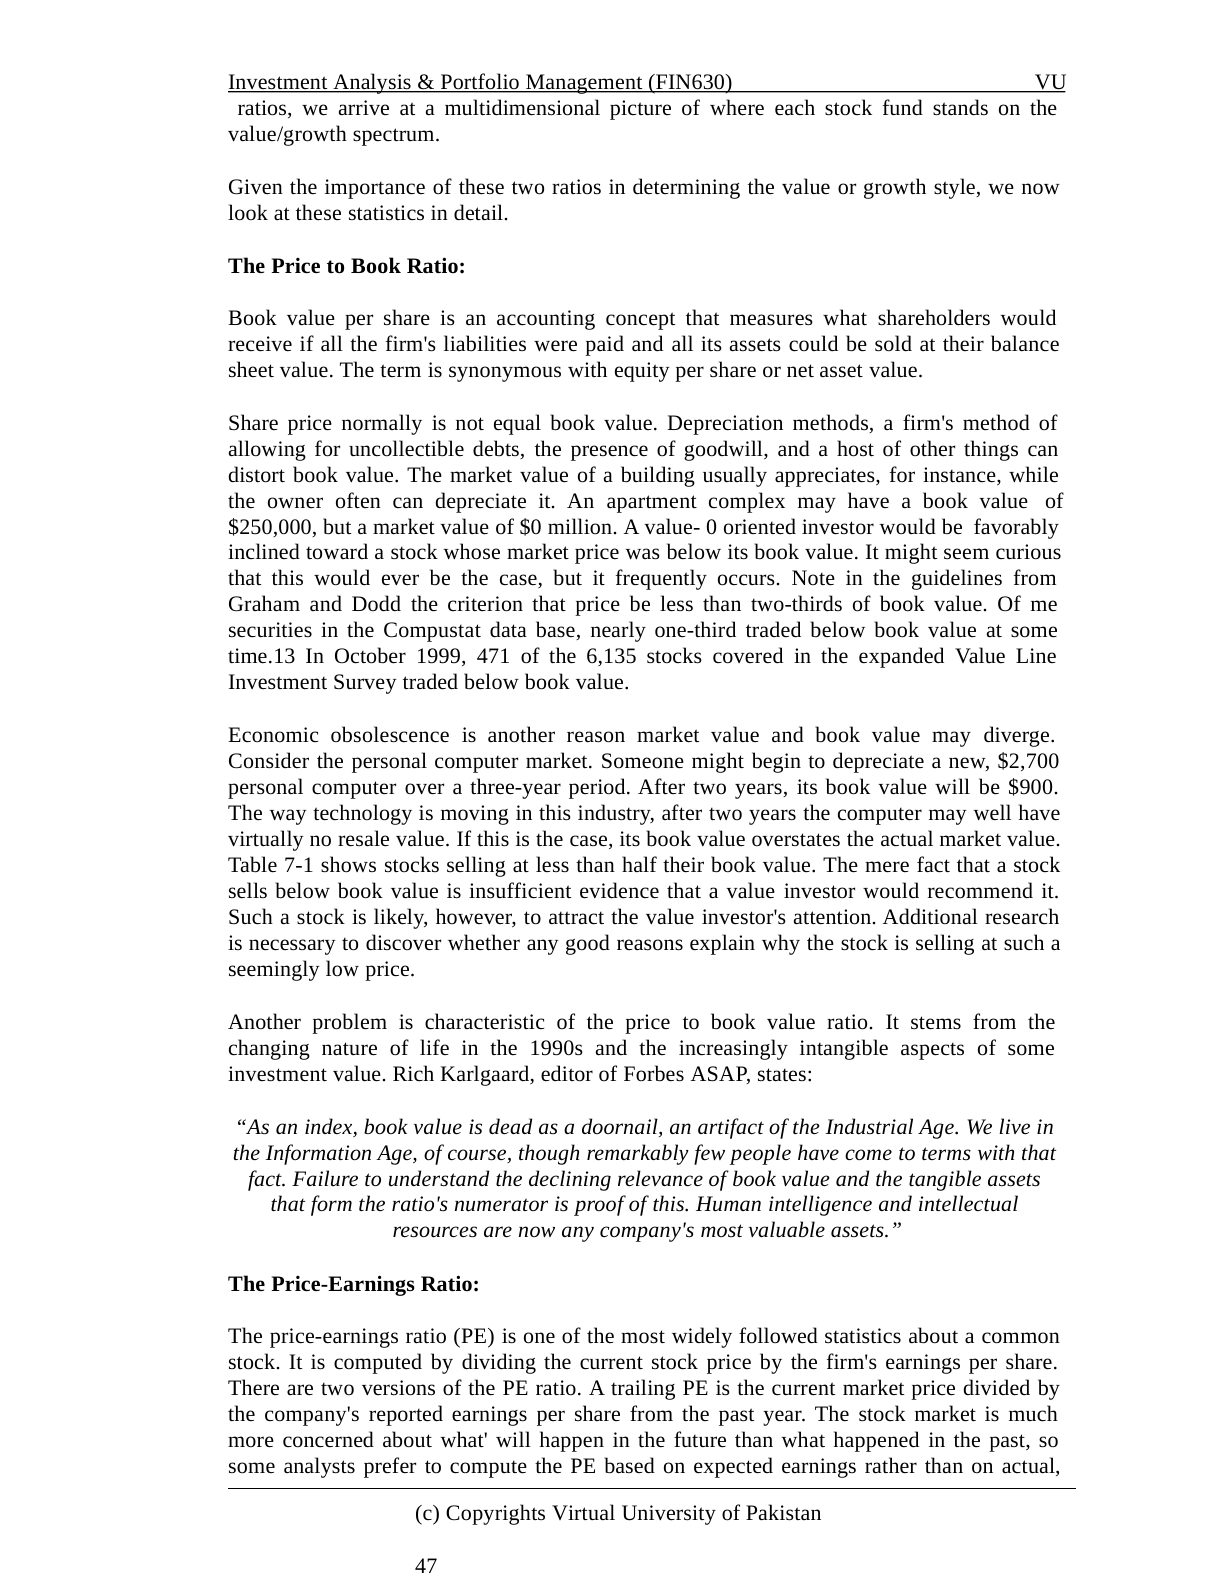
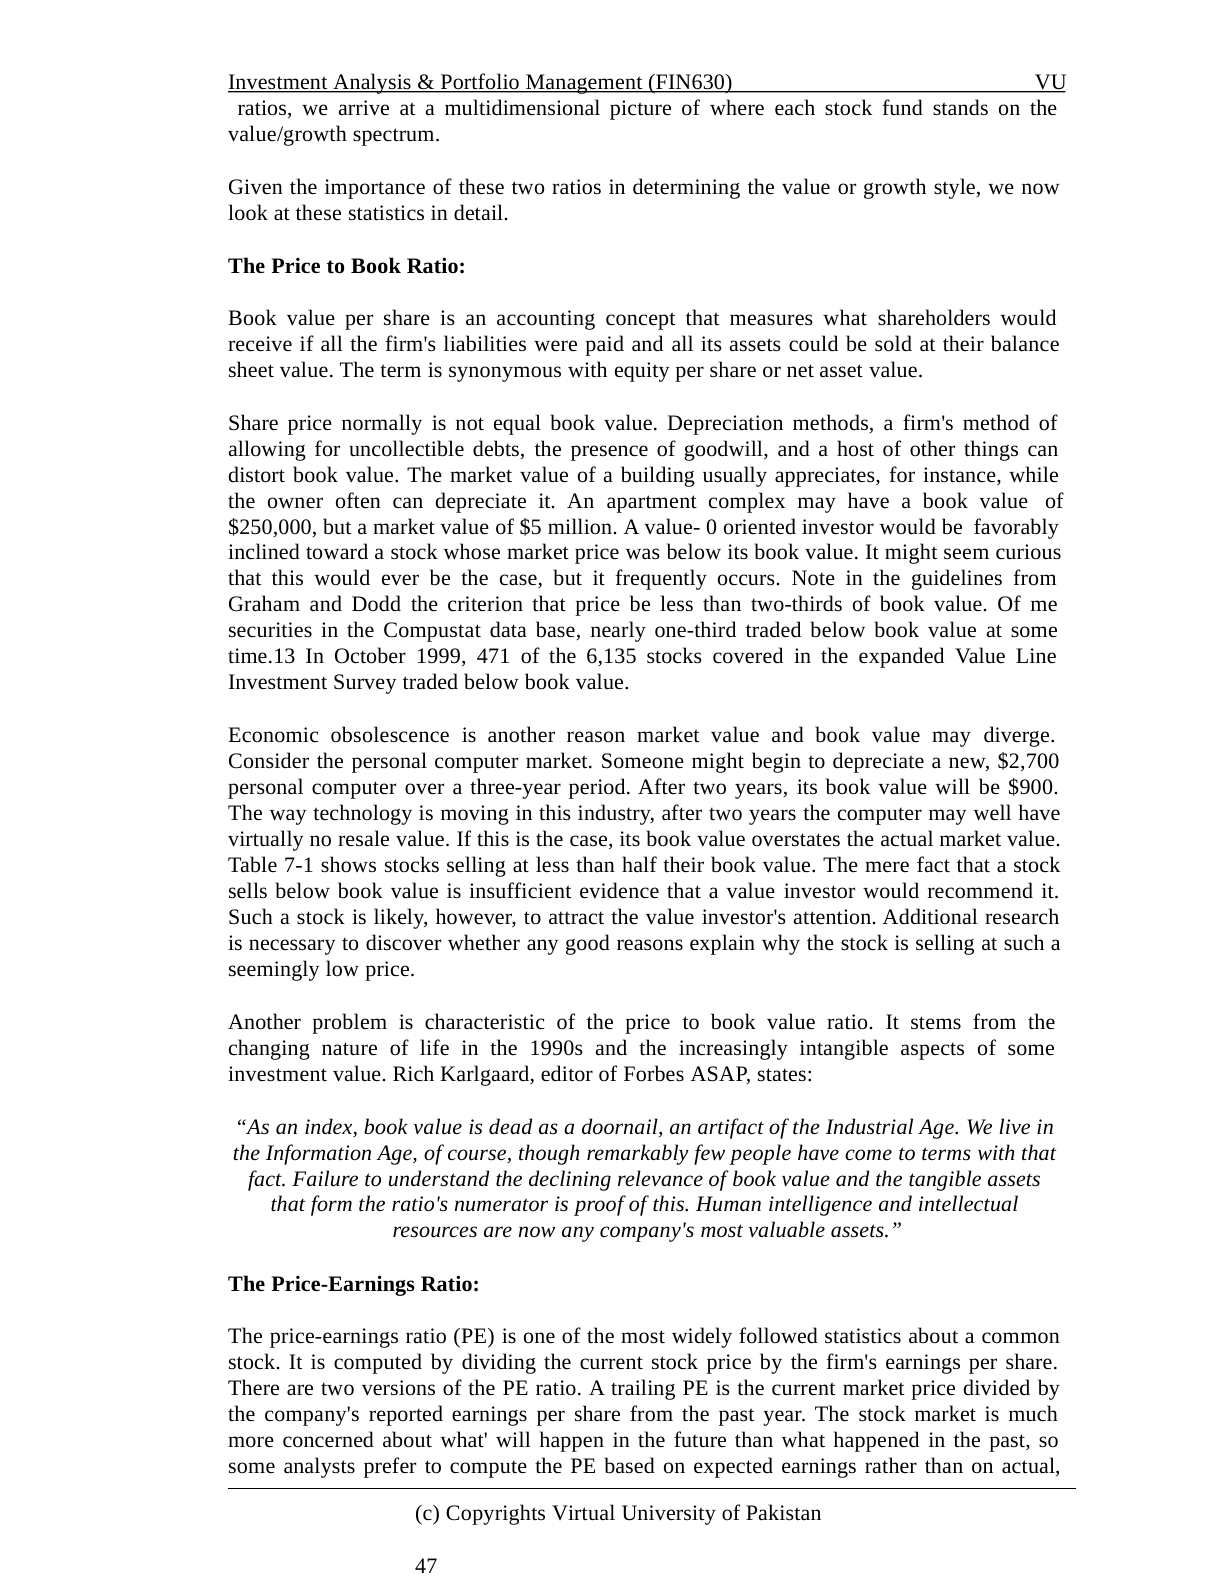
$0: $0 -> $5 (531, 527)
